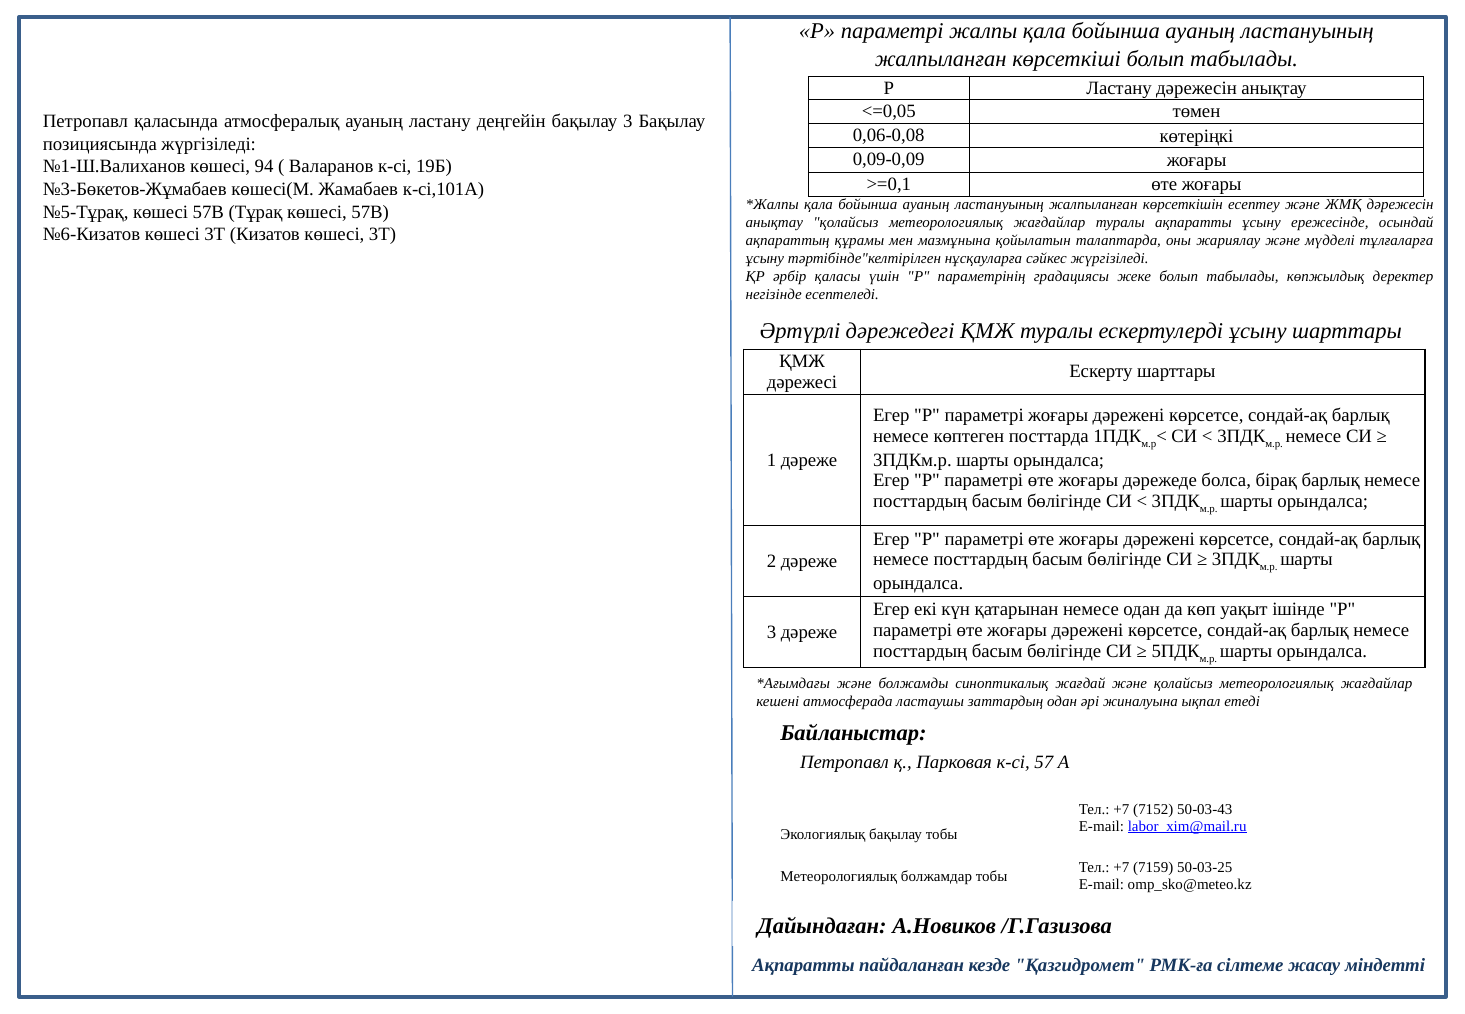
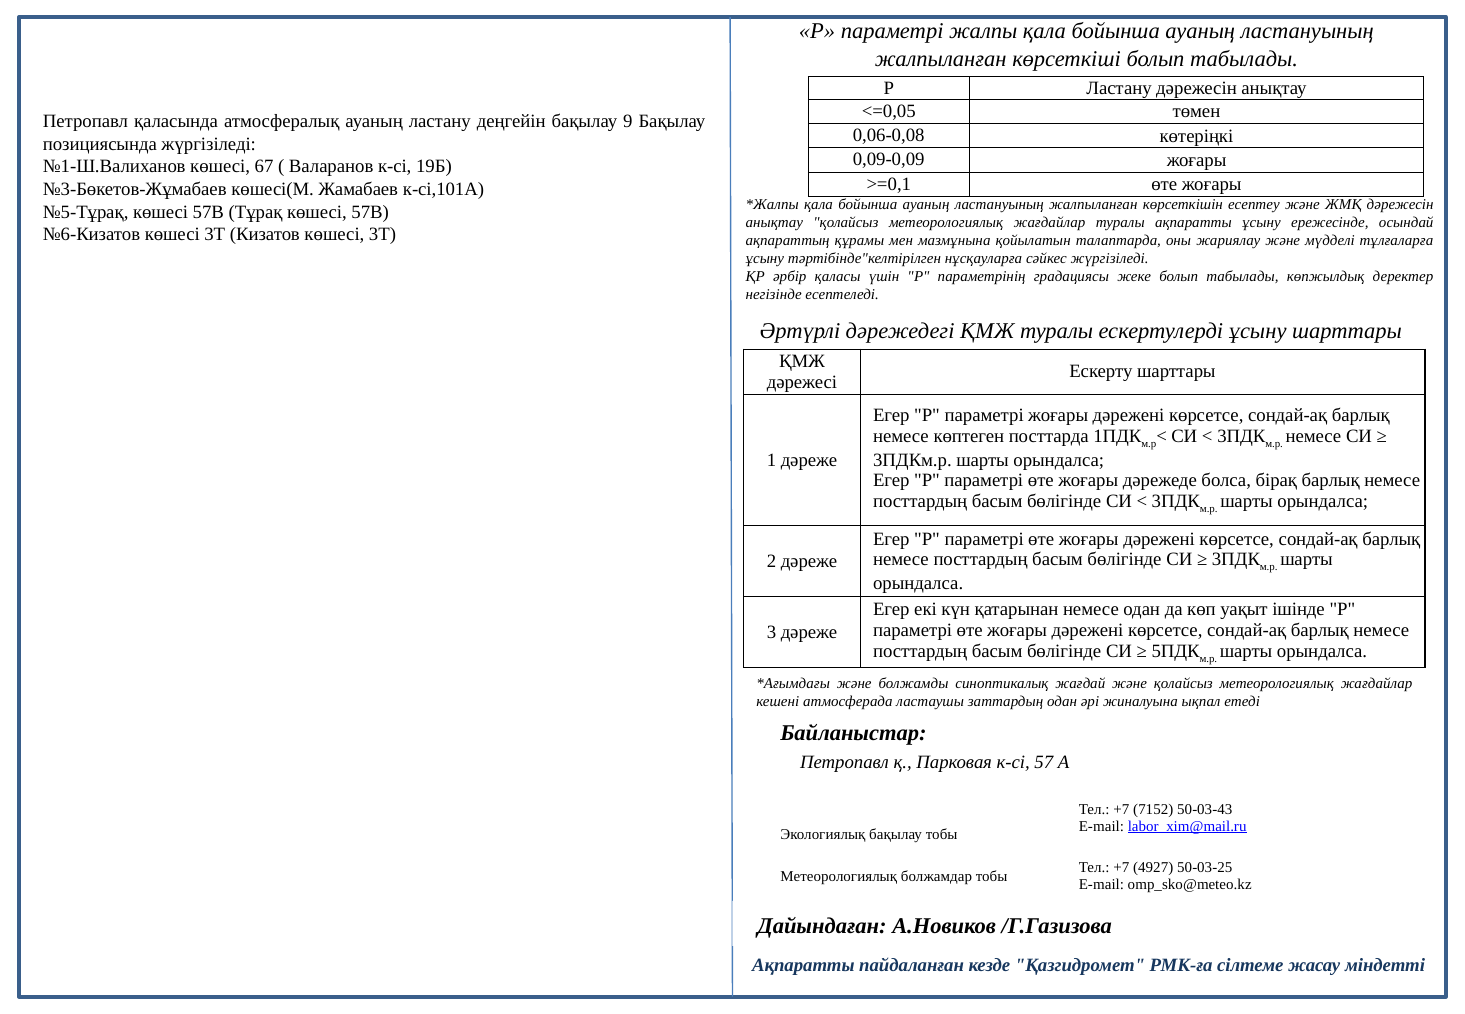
бақылау 3: 3 -> 9 (628, 122)
94: 94 -> 67 (264, 167)
7159: 7159 -> 4927 (1153, 868)
